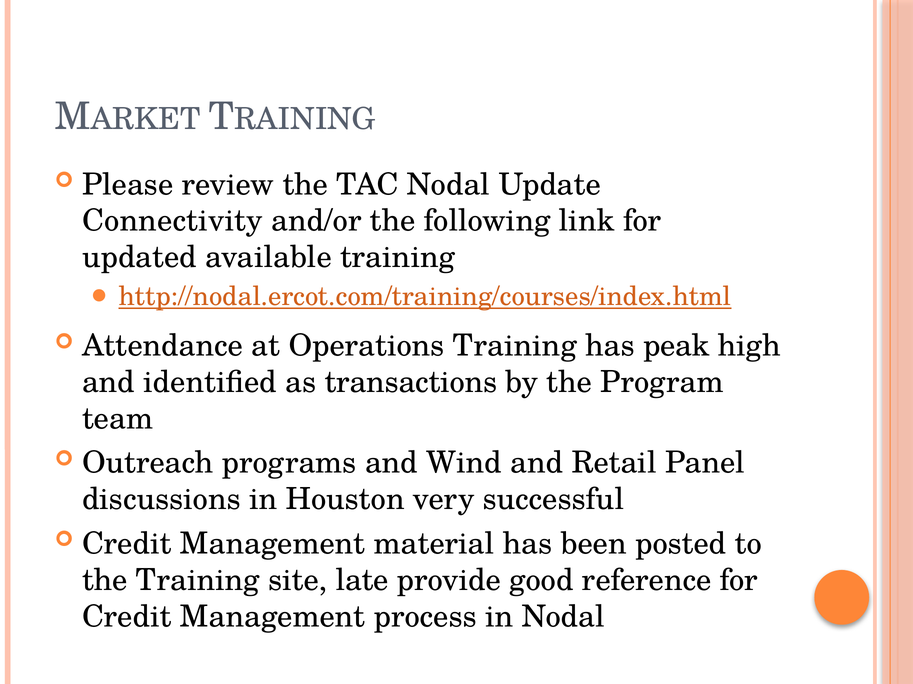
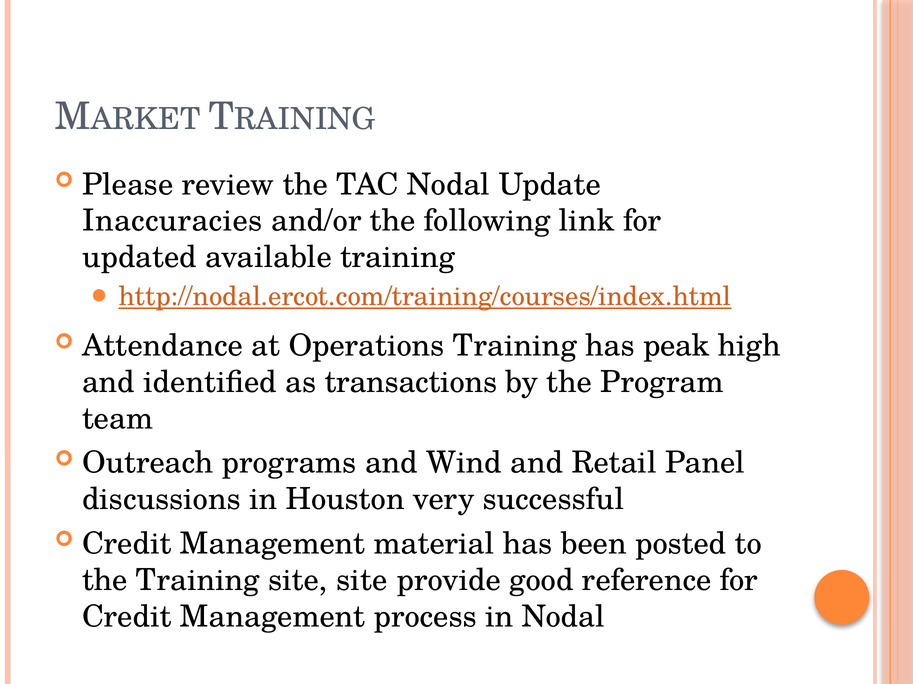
Connectivity: Connectivity -> Inaccuracies (172, 221)
site late: late -> site (362, 581)
